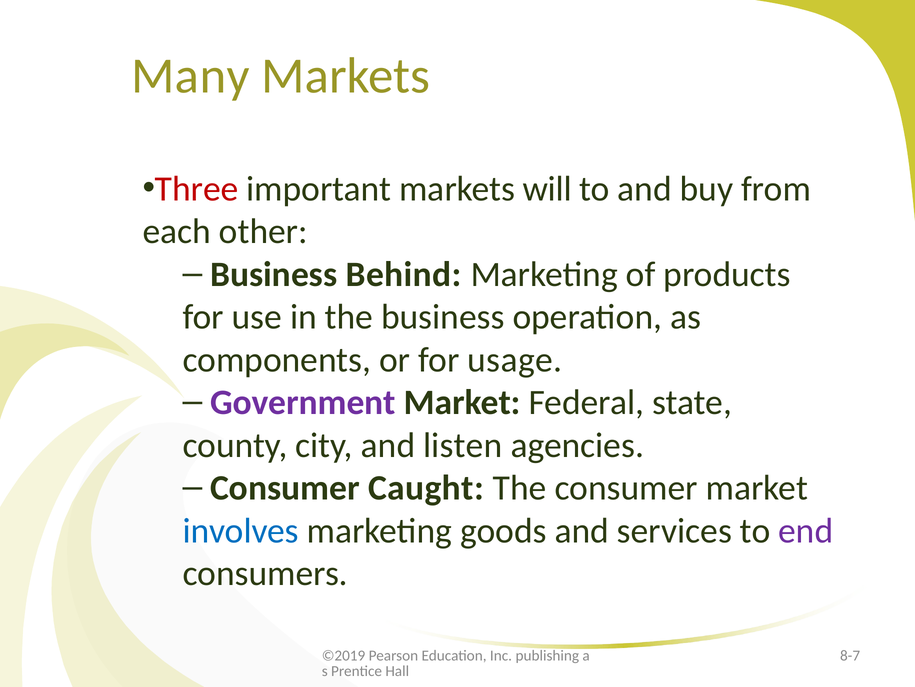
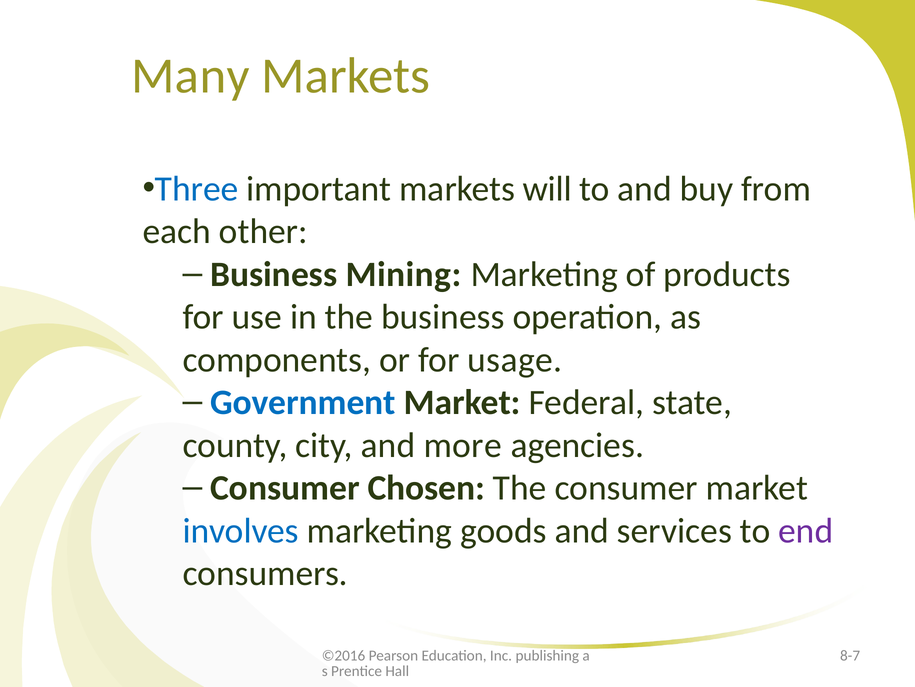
Three colour: red -> blue (197, 189)
Behind: Behind -> Mining (404, 274)
Government colour: purple -> blue (303, 402)
listen: listen -> more (463, 445)
Caught: Caught -> Chosen (426, 488)
©2019: ©2019 -> ©2016 (344, 655)
